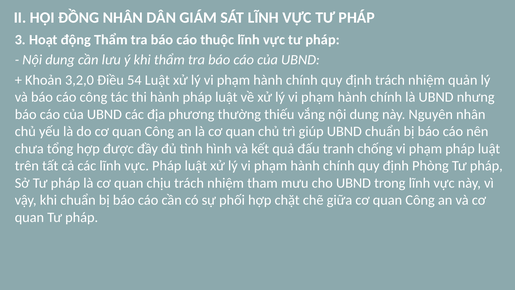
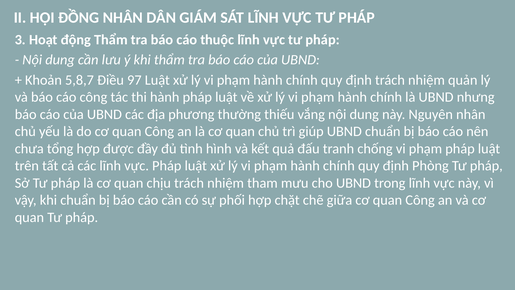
3,2,0: 3,2,0 -> 5,8,7 (79, 80)
54: 54 -> 97 (134, 80)
